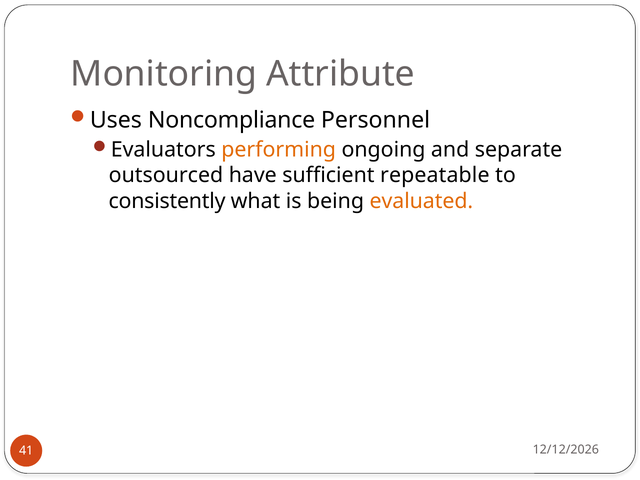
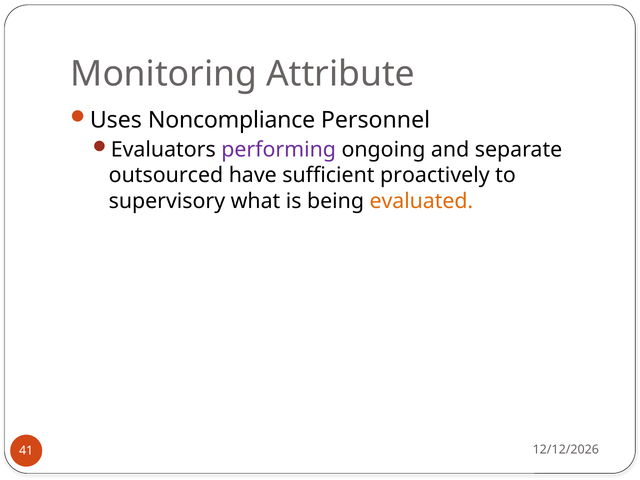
performing colour: orange -> purple (279, 150)
repeatable: repeatable -> proactively (435, 175)
consistently: consistently -> supervisory (167, 201)
